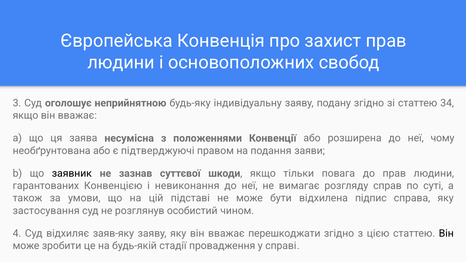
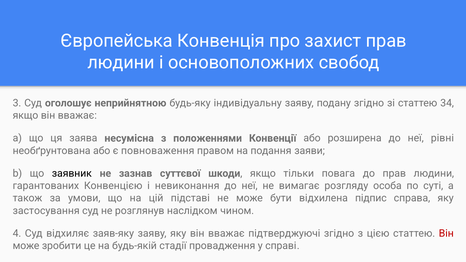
чому: чому -> рівні (442, 138)
підтверджуючі: підтверджуючі -> повноваження (158, 151)
справ: справ -> особа (387, 186)
особистий: особистий -> наслідком (192, 211)
перешкоджати: перешкоджати -> підтверджуючі (284, 233)
Він colour: black -> red (446, 233)
